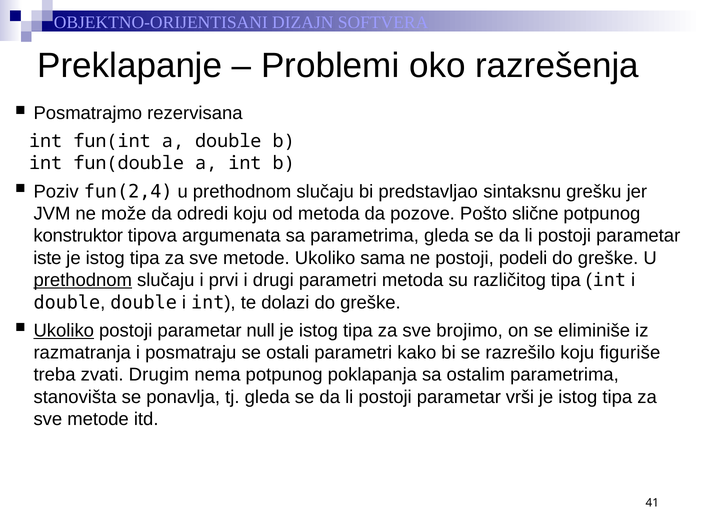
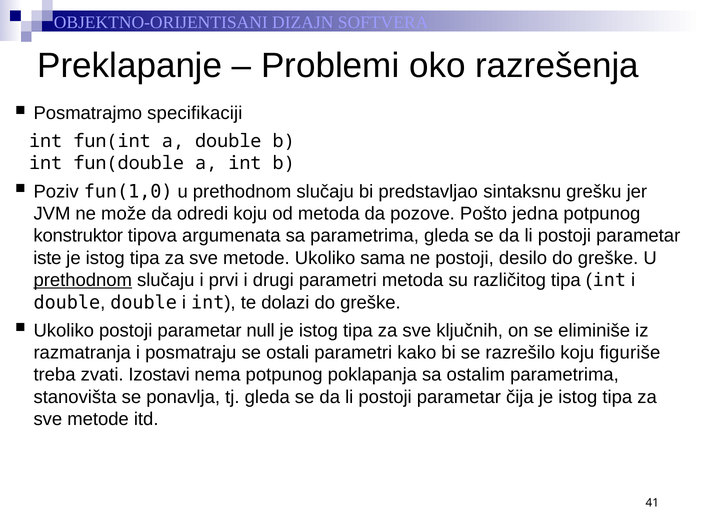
rezervisana: rezervisana -> specifikaciji (195, 113)
fun(2,4: fun(2,4 -> fun(1,0 (128, 191)
slične: slične -> jedna (535, 213)
podeli: podeli -> desilo (523, 258)
Ukoliko underline: present -> none (64, 330)
brojimo: brojimo -> ključnih (470, 330)
Drugim: Drugim -> Izostavi (159, 375)
vrši: vrši -> čija (520, 397)
